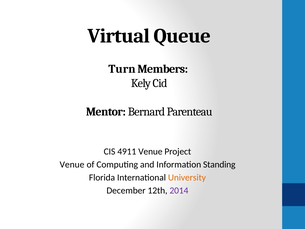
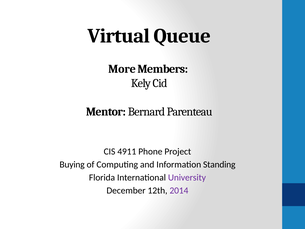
Turn: Turn -> More (122, 69)
4911 Venue: Venue -> Phone (150, 151)
Venue: Venue -> Buying (72, 164)
University colour: orange -> purple (187, 177)
